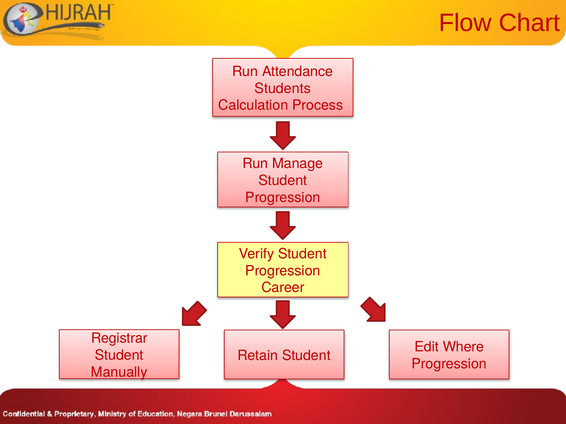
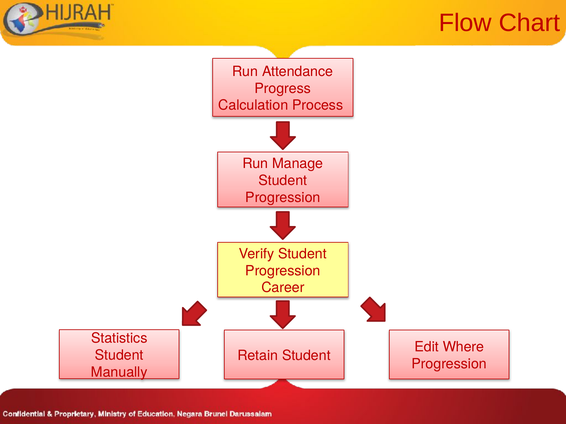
Students: Students -> Progress (283, 88)
Registrar: Registrar -> Statistics (119, 339)
